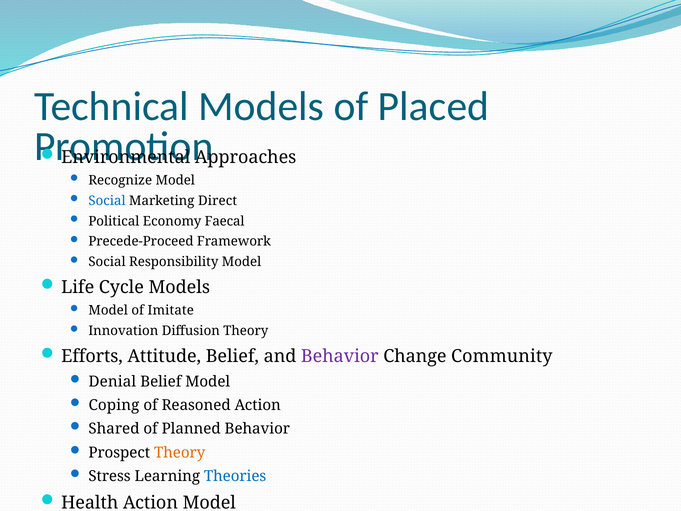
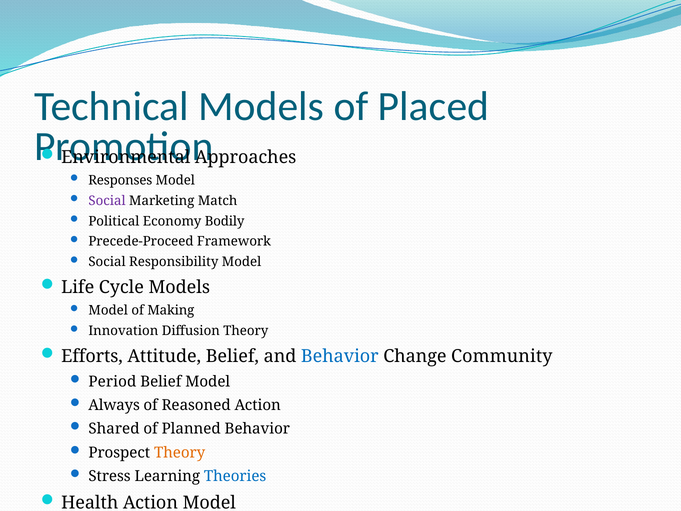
Recognize: Recognize -> Responses (120, 180)
Social colour: blue -> purple (107, 201)
Direct: Direct -> Match (218, 201)
Faecal: Faecal -> Bodily (225, 221)
Imitate: Imitate -> Making (171, 310)
Behavior colour: purple -> blue (340, 356)
Denial: Denial -> Period (112, 381)
Coping: Coping -> Always (114, 405)
